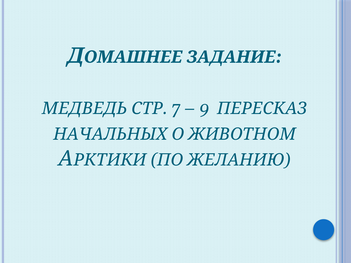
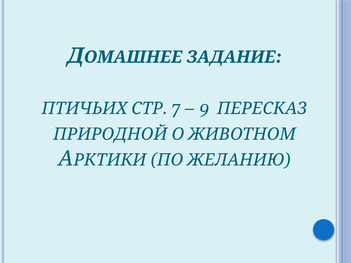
МЕДВЕДЬ: МЕДВЕДЬ -> ПТИЧЬИХ (85, 109)
НАЧАЛЬНЫХ: НАЧАЛЬНЫХ -> ПРИРОДНОЙ (110, 134)
